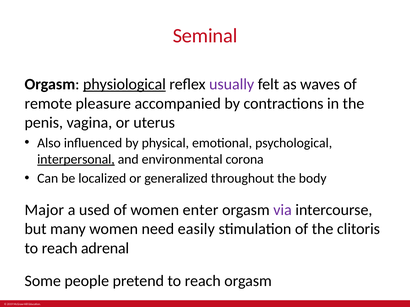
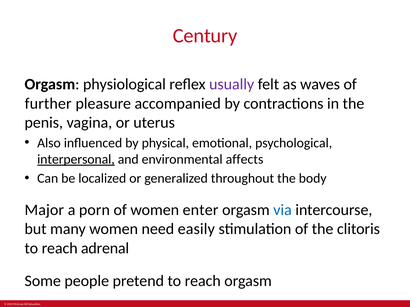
Seminal: Seminal -> Century (205, 36)
physiological underline: present -> none (124, 84)
remote: remote -> further (48, 104)
corona: corona -> affects (245, 159)
used: used -> porn (94, 210)
via colour: purple -> blue (283, 210)
